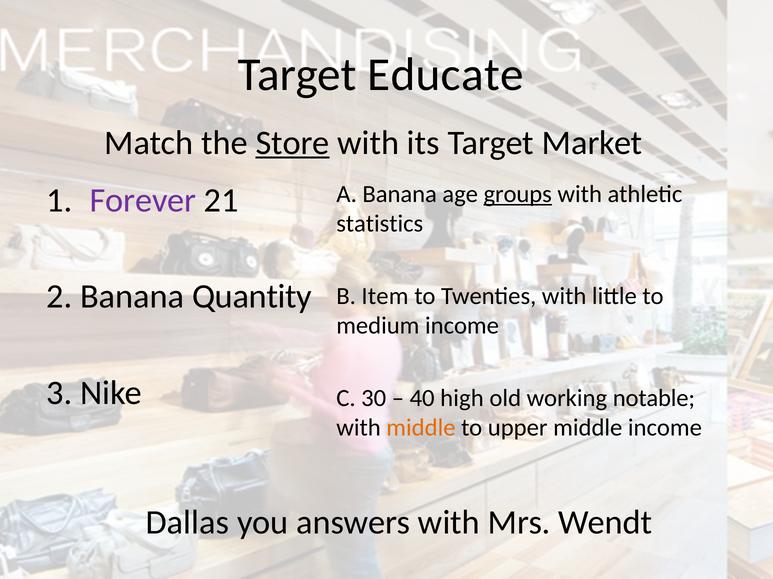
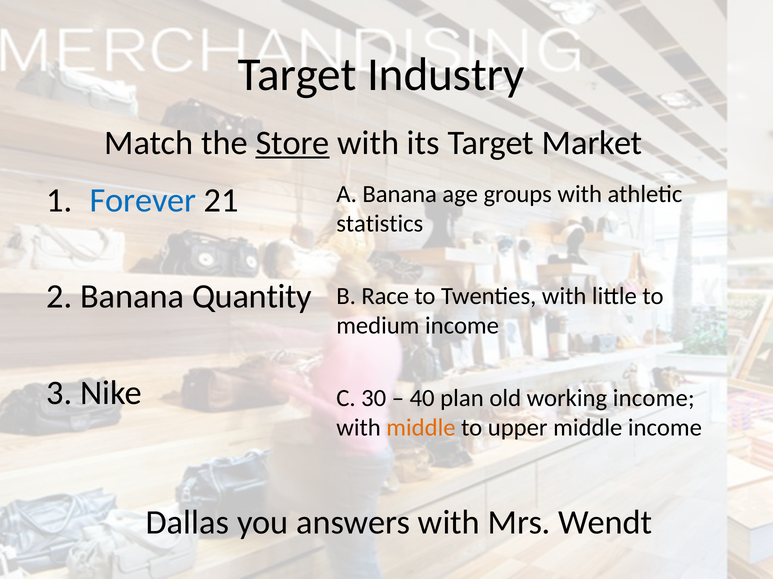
Educate: Educate -> Industry (446, 75)
groups underline: present -> none (518, 194)
Forever colour: purple -> blue (143, 201)
Item: Item -> Race (385, 296)
high: high -> plan (462, 399)
working notable: notable -> income (654, 399)
